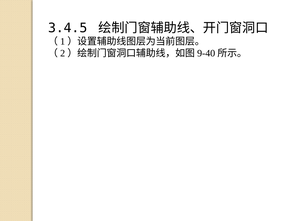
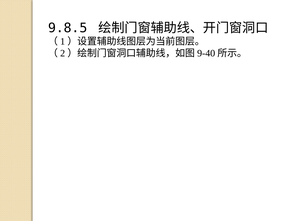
3.4.5: 3.4.5 -> 9.8.5 (68, 28)
